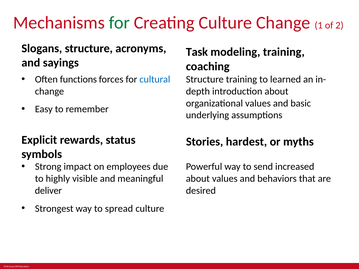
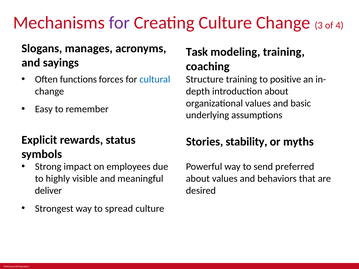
for colour: green -> purple (119, 23)
1: 1 -> 3 (319, 25)
2: 2 -> 4 (340, 25)
Slogans structure: structure -> manages (89, 48)
learned: learned -> positive (286, 79)
hardest: hardest -> stability (246, 142)
increased: increased -> preferred (295, 167)
